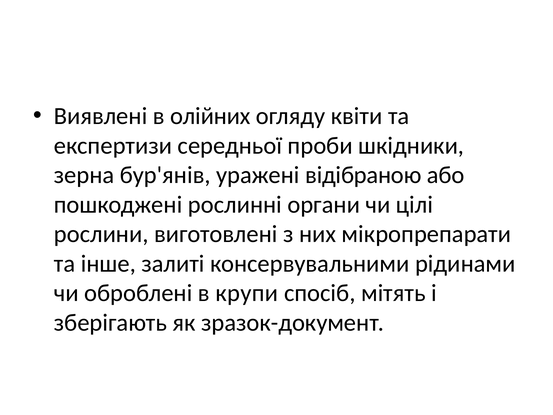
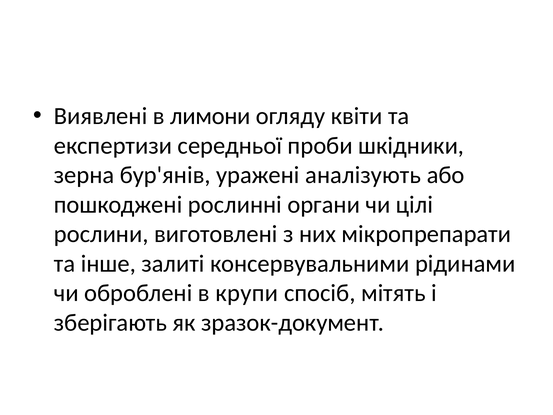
олійних: олійних -> лимони (210, 116)
відібраною: відібраною -> аналізують (363, 175)
